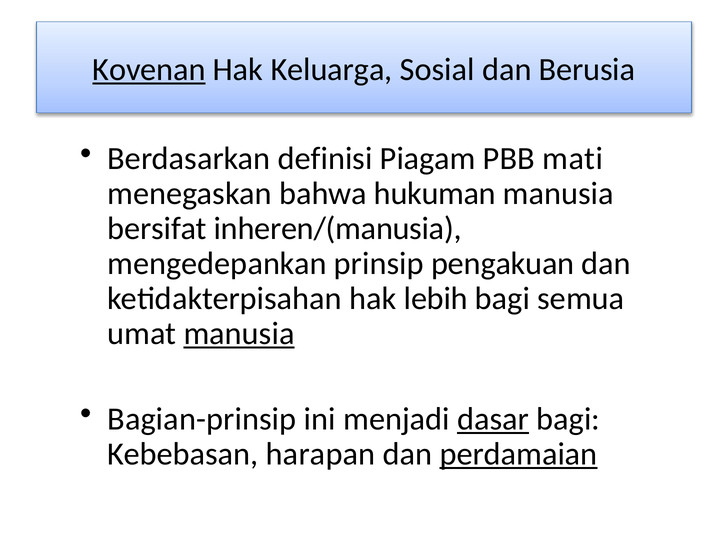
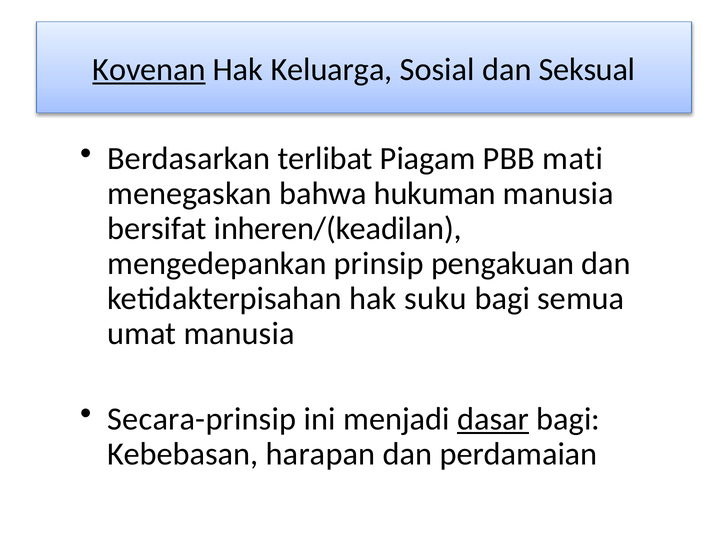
Berusia: Berusia -> Seksual (587, 70)
definisi: definisi -> terlibat (325, 159)
inheren/(manusia: inheren/(manusia -> inheren/(keadilan (338, 229)
lebih: lebih -> suku (436, 299)
manusia underline: present -> none (239, 333)
Bagian-prinsip: Bagian-prinsip -> Secara-prinsip (202, 419)
perdamaian underline: present -> none (518, 454)
